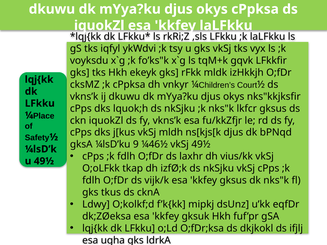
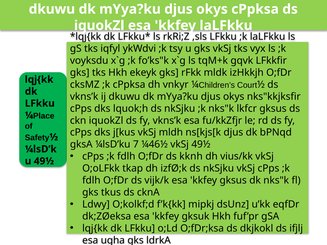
9: 9 -> 7 (136, 145)
laxhr: laxhr -> kknh (191, 157)
